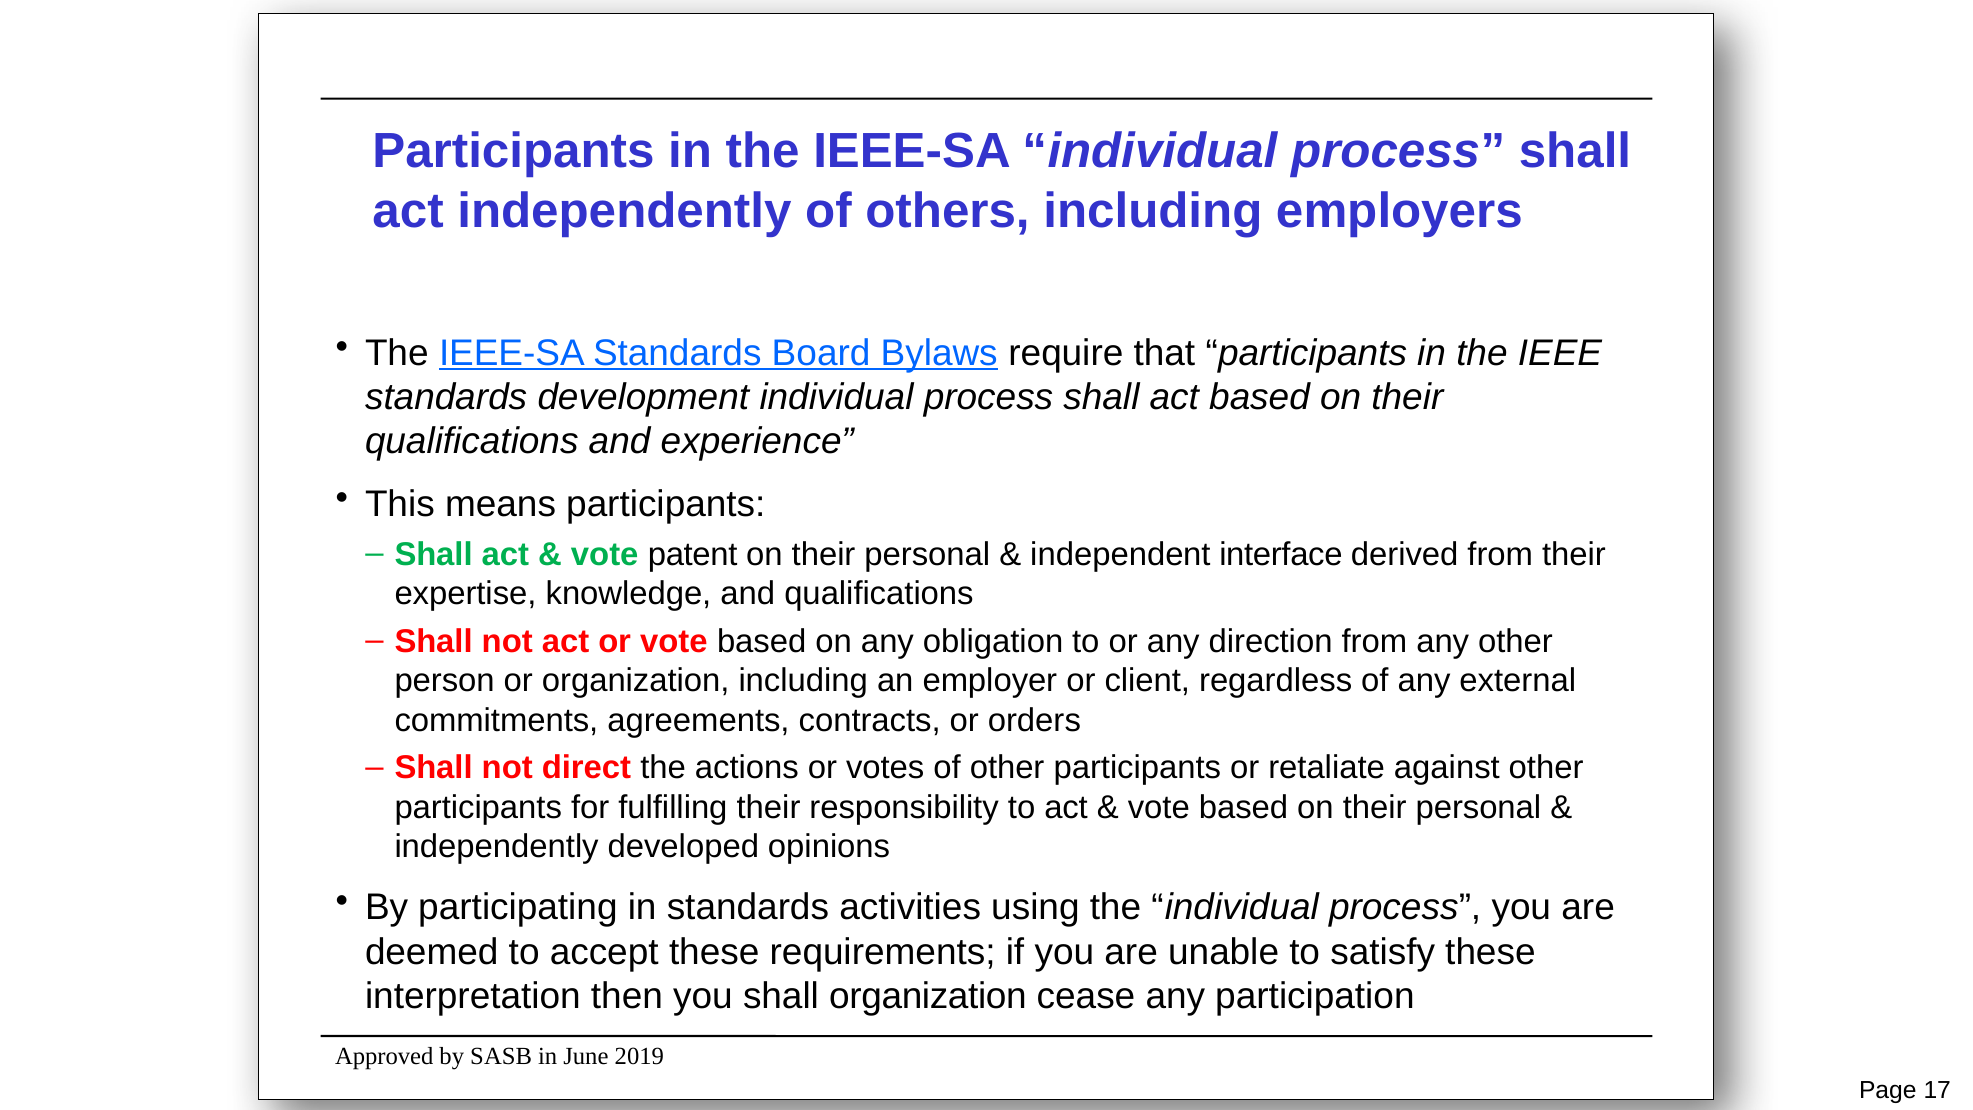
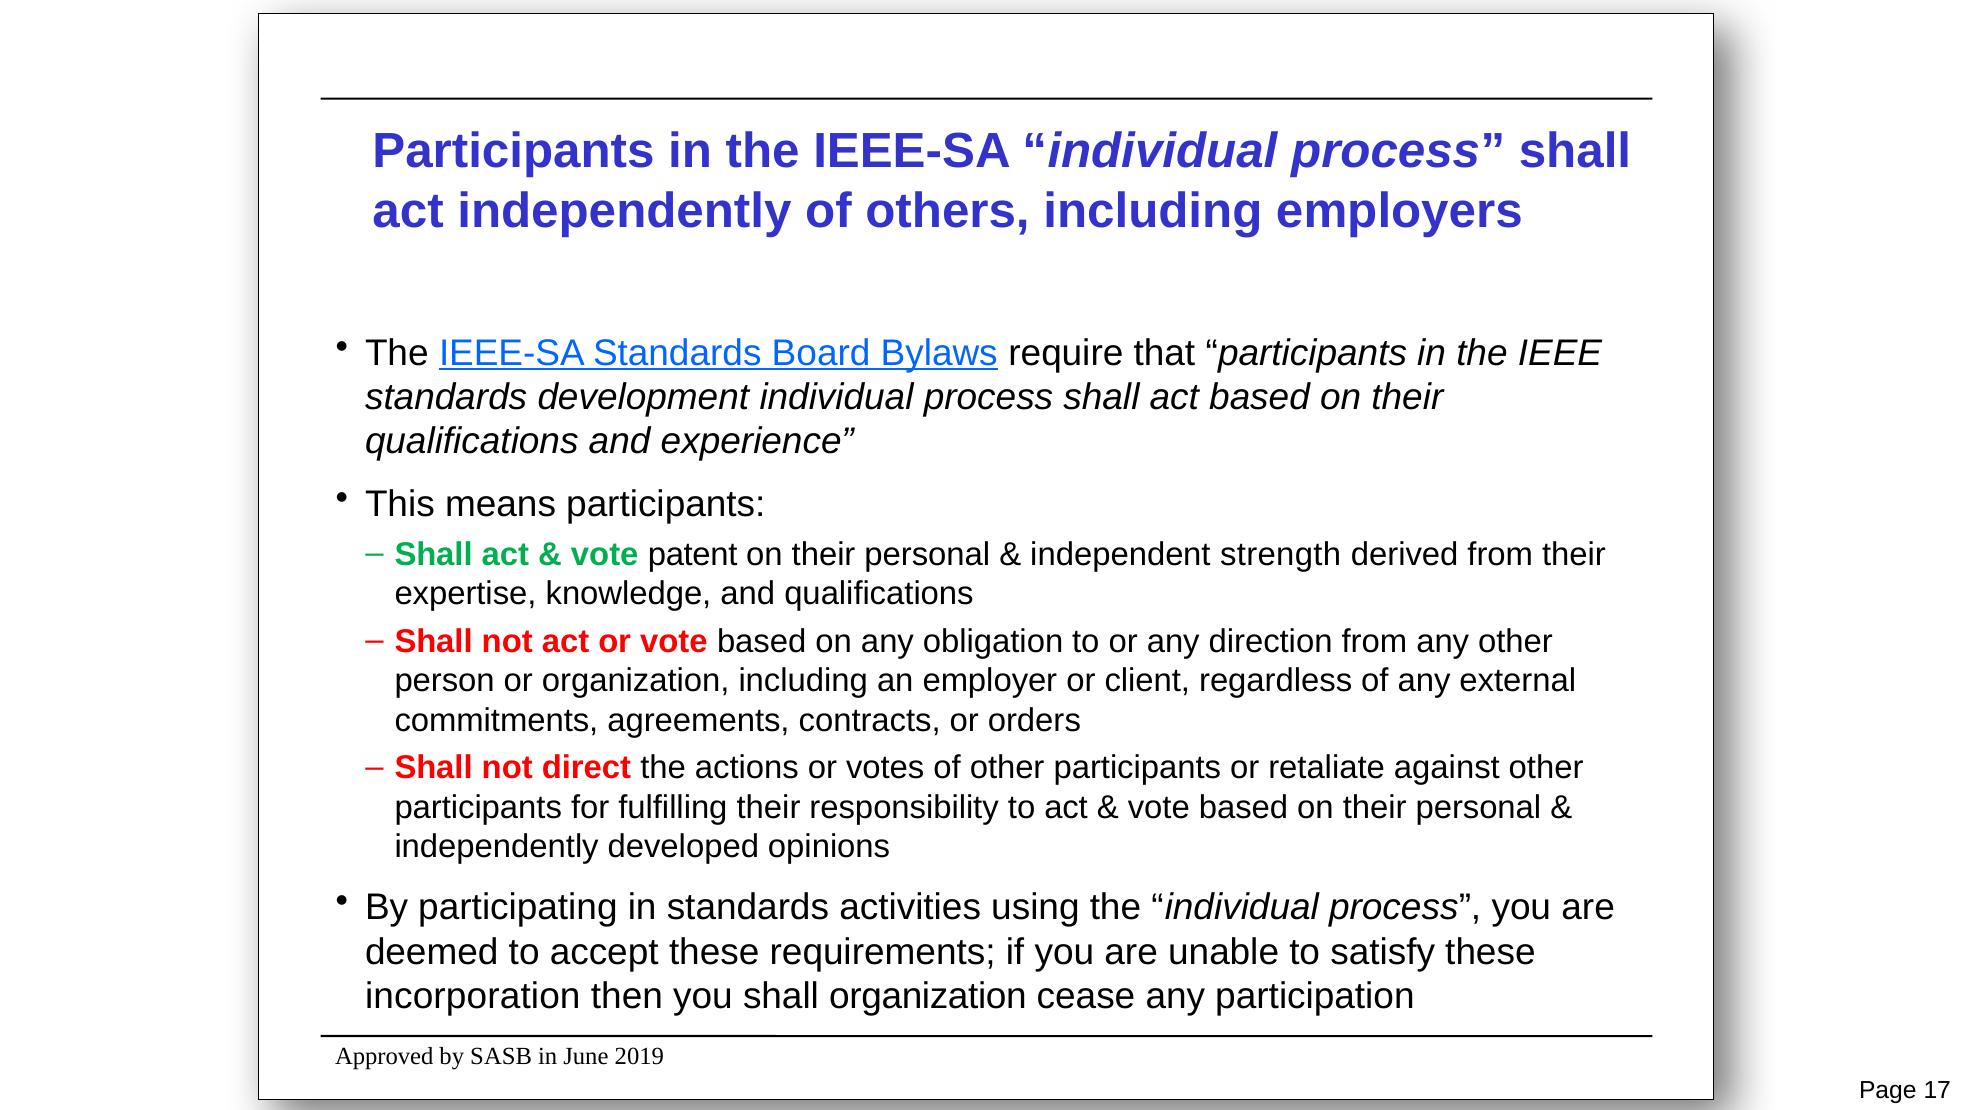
interface: interface -> strength (1281, 554)
interpretation: interpretation -> incorporation (473, 996)
